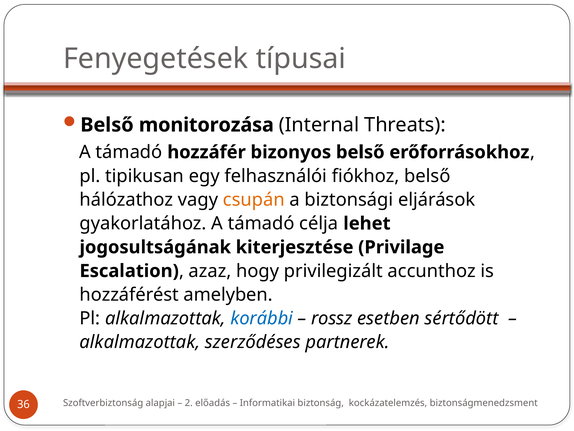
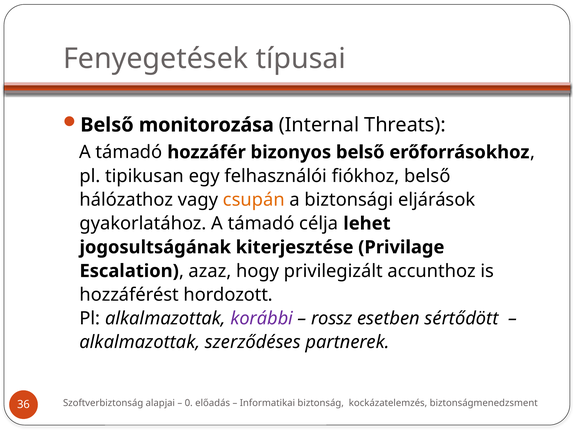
amelyben: amelyben -> hordozott (228, 294)
korábbi colour: blue -> purple (262, 318)
2: 2 -> 0 (189, 402)
